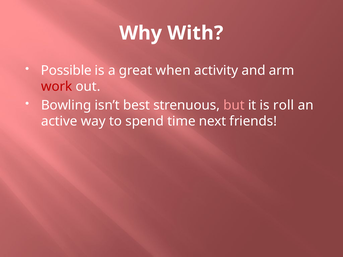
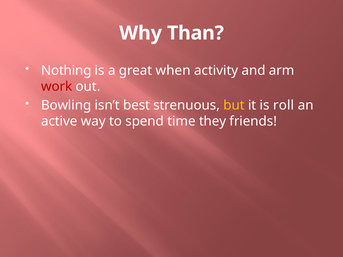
With: With -> Than (195, 33)
Possible: Possible -> Nothing (66, 71)
but colour: pink -> yellow (234, 105)
next: next -> they (213, 121)
